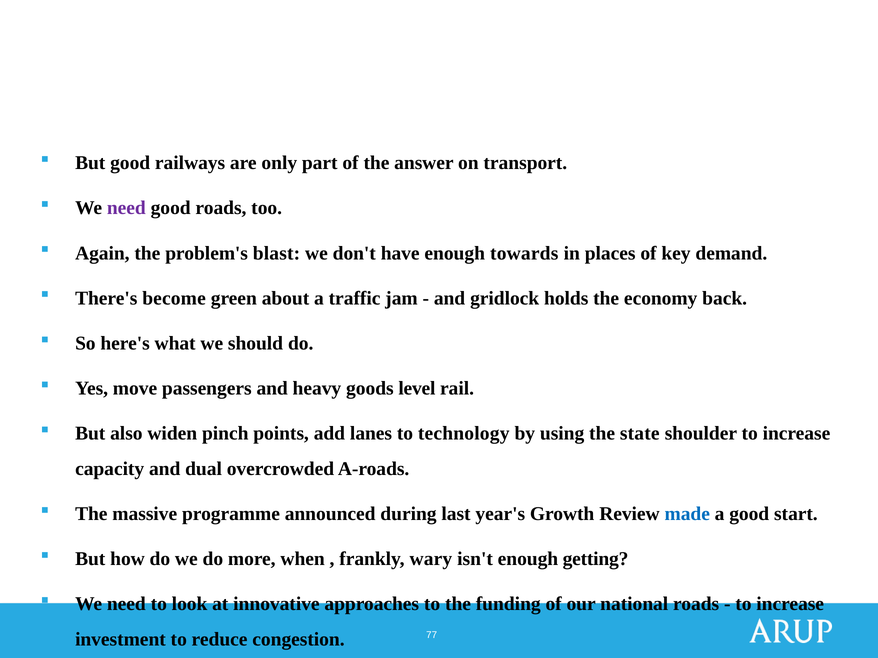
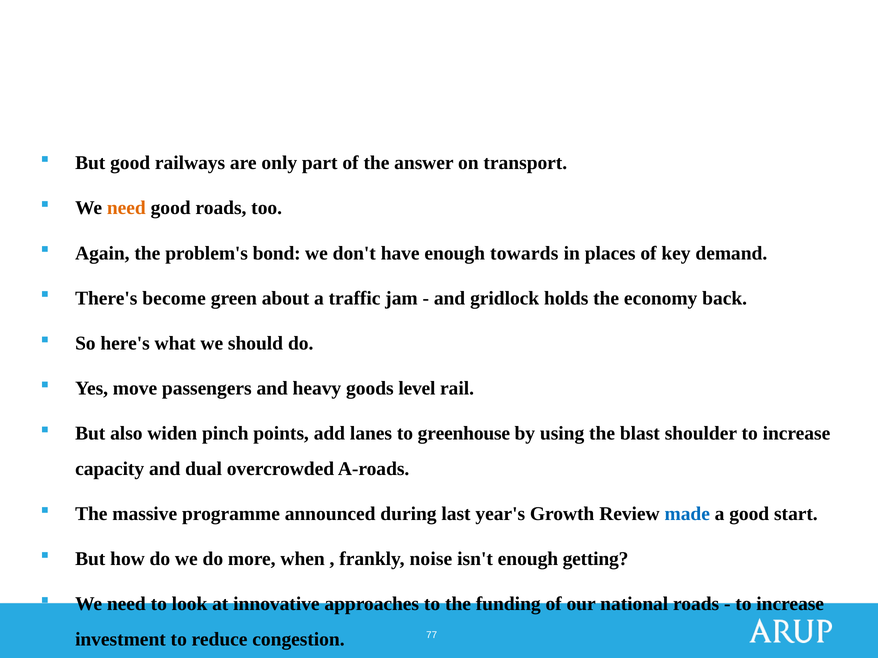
need colour: purple -> orange (126, 208)
blast: blast -> bond (277, 253)
technology: technology -> greenhouse (464, 434)
state: state -> blast (640, 434)
wary: wary -> noise (431, 559)
